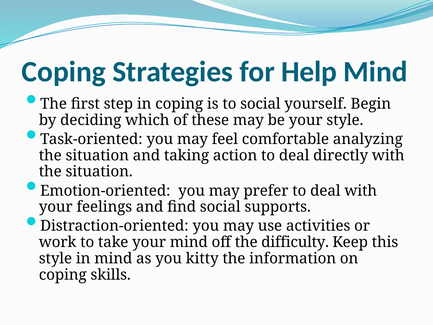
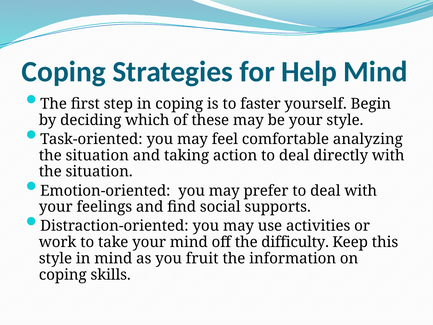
to social: social -> faster (260, 104)
kitty: kitty -> fruit (202, 258)
